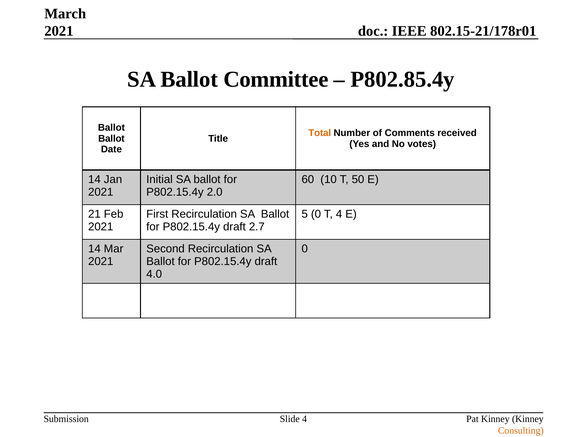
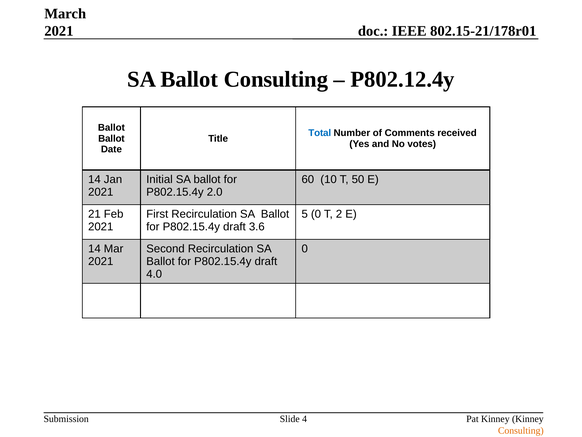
Ballot Committee: Committee -> Consulting (276, 79)
P802.85.4y: P802.85.4y -> P802.12.4y (403, 79)
Total colour: orange -> blue (320, 133)
T 4: 4 -> 2 (339, 214)
2.7: 2.7 -> 3.6 (257, 227)
